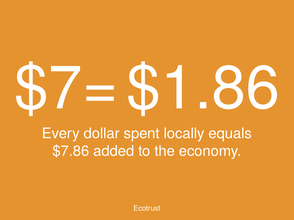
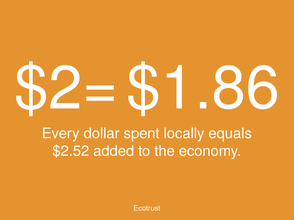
$7=: $7= -> $2= (66, 89)
$7.86: $7.86 -> $2.52 (71, 151)
